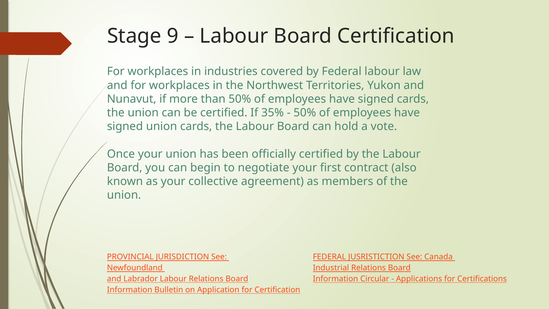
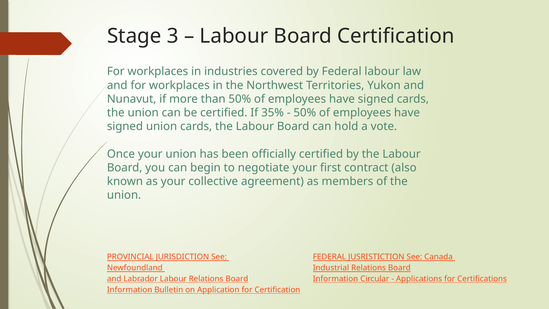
9: 9 -> 3 (173, 36)
